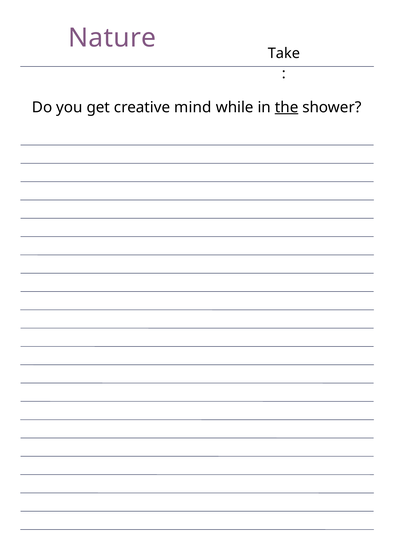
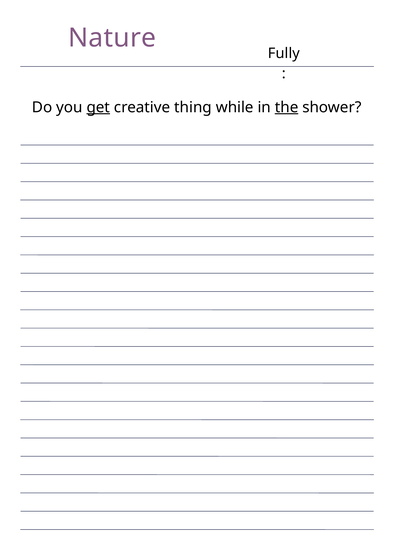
Take: Take -> Fully (284, 53)
get underline: none -> present (98, 107)
mind: mind -> thing (193, 107)
